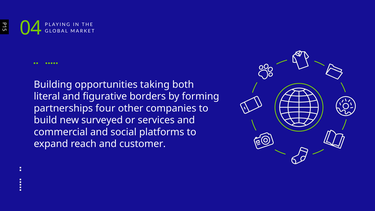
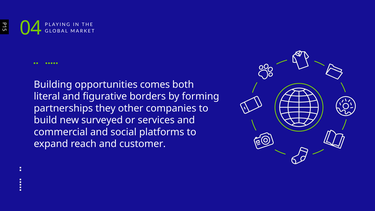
taking: taking -> comes (155, 85)
four: four -> they (106, 108)
